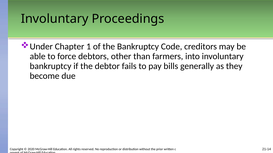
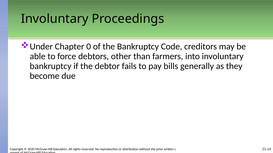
1: 1 -> 0 (89, 47)
